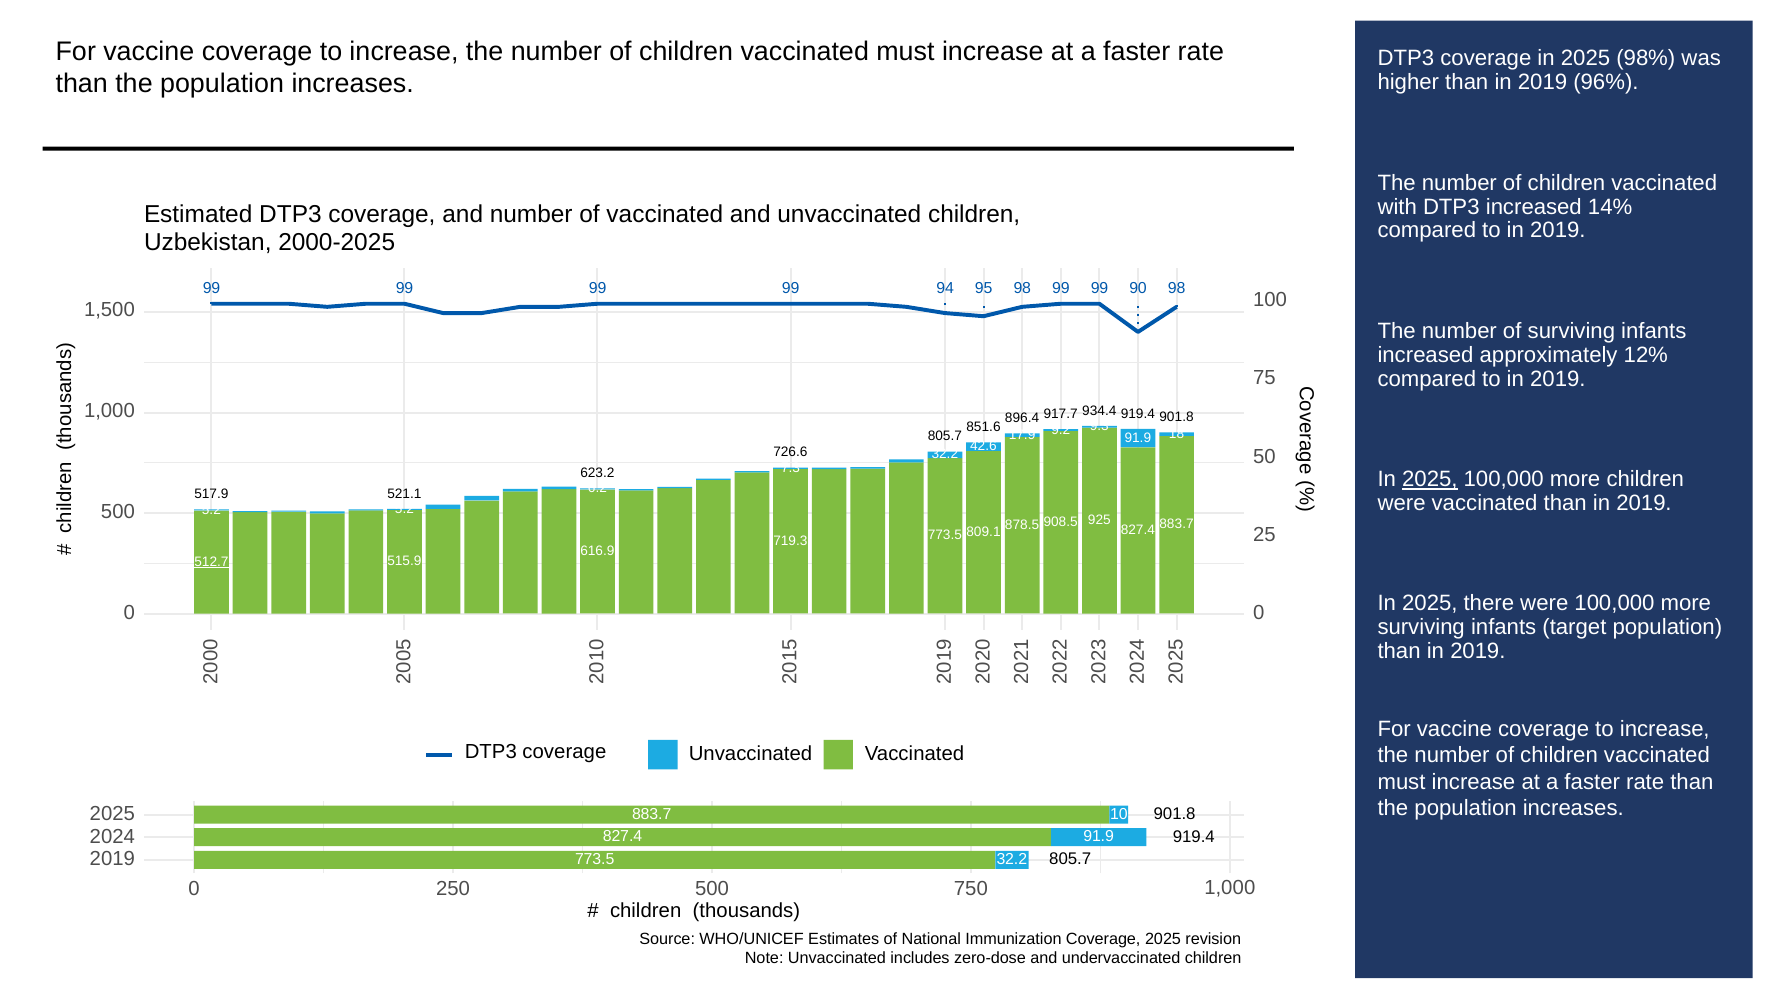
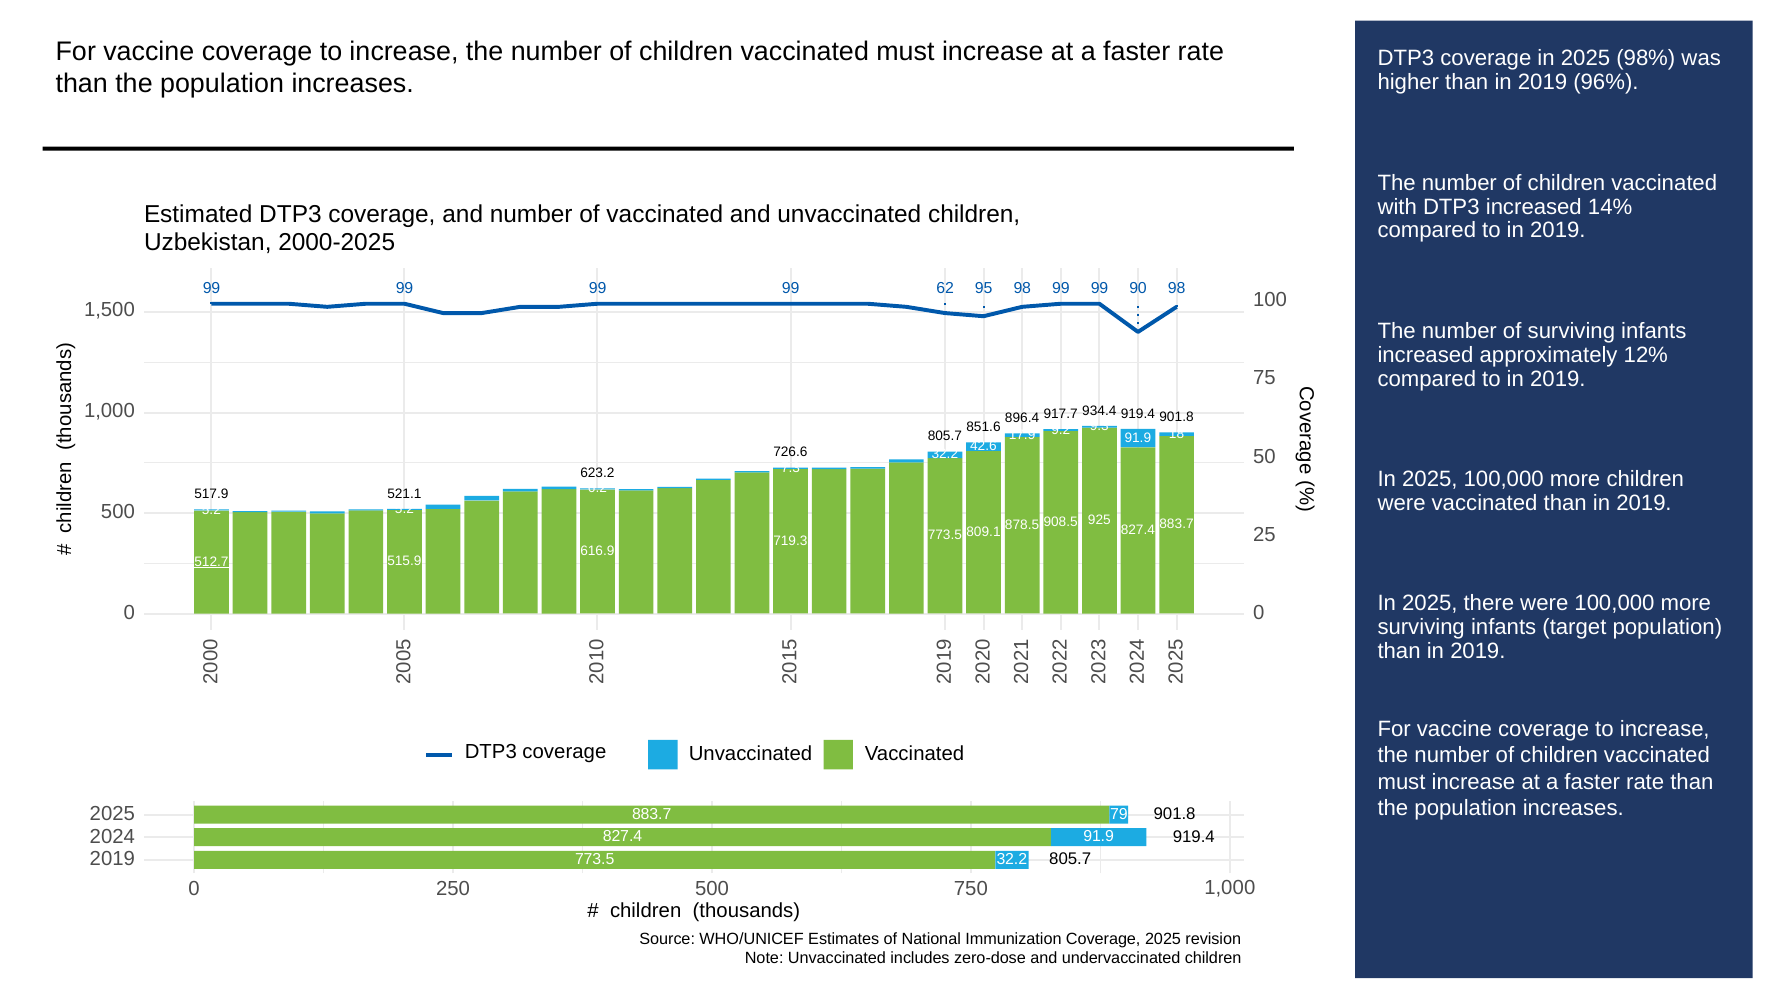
94: 94 -> 62 (945, 288)
2025 underline: present -> none (1430, 479)
10: 10 -> 79 (1119, 813)
